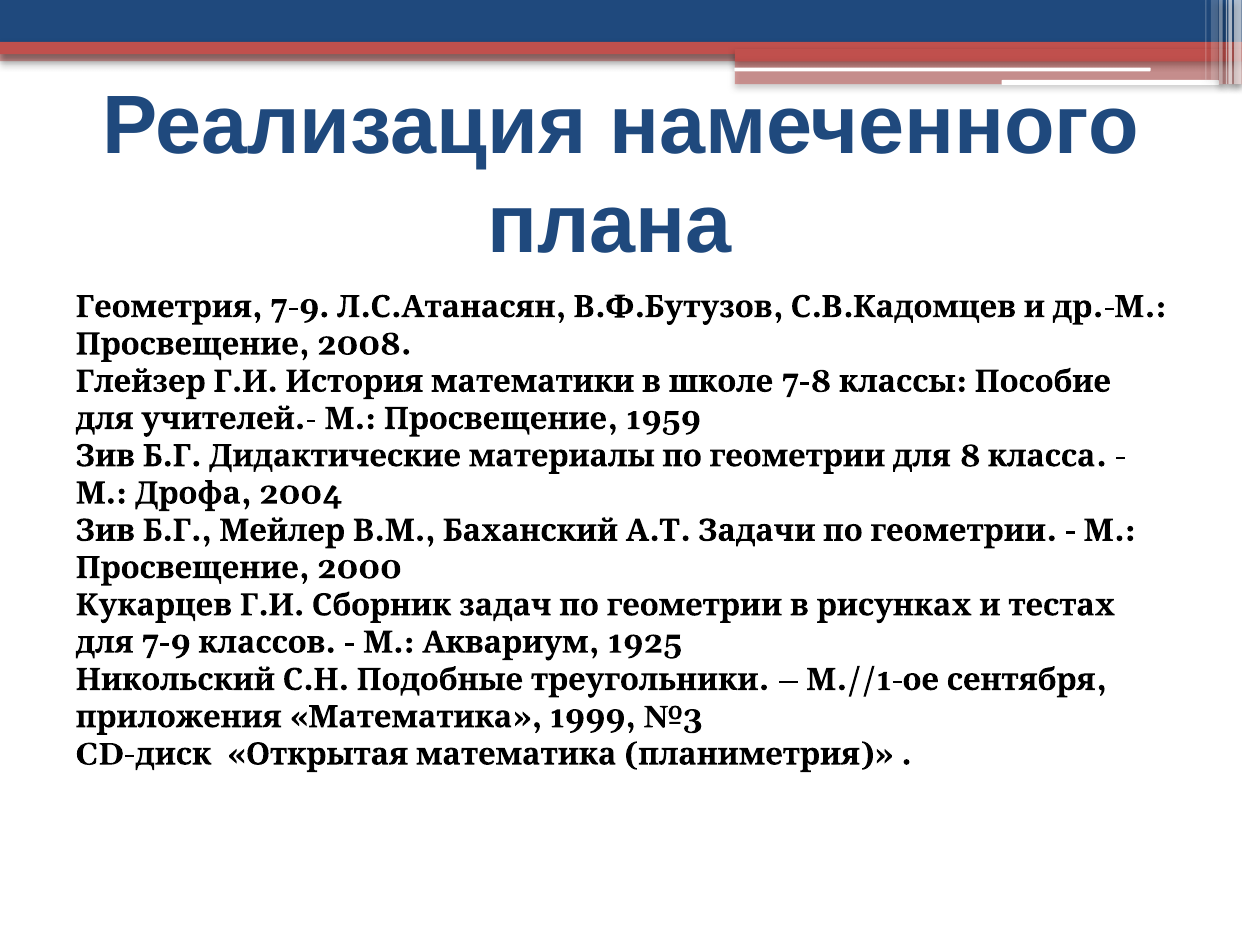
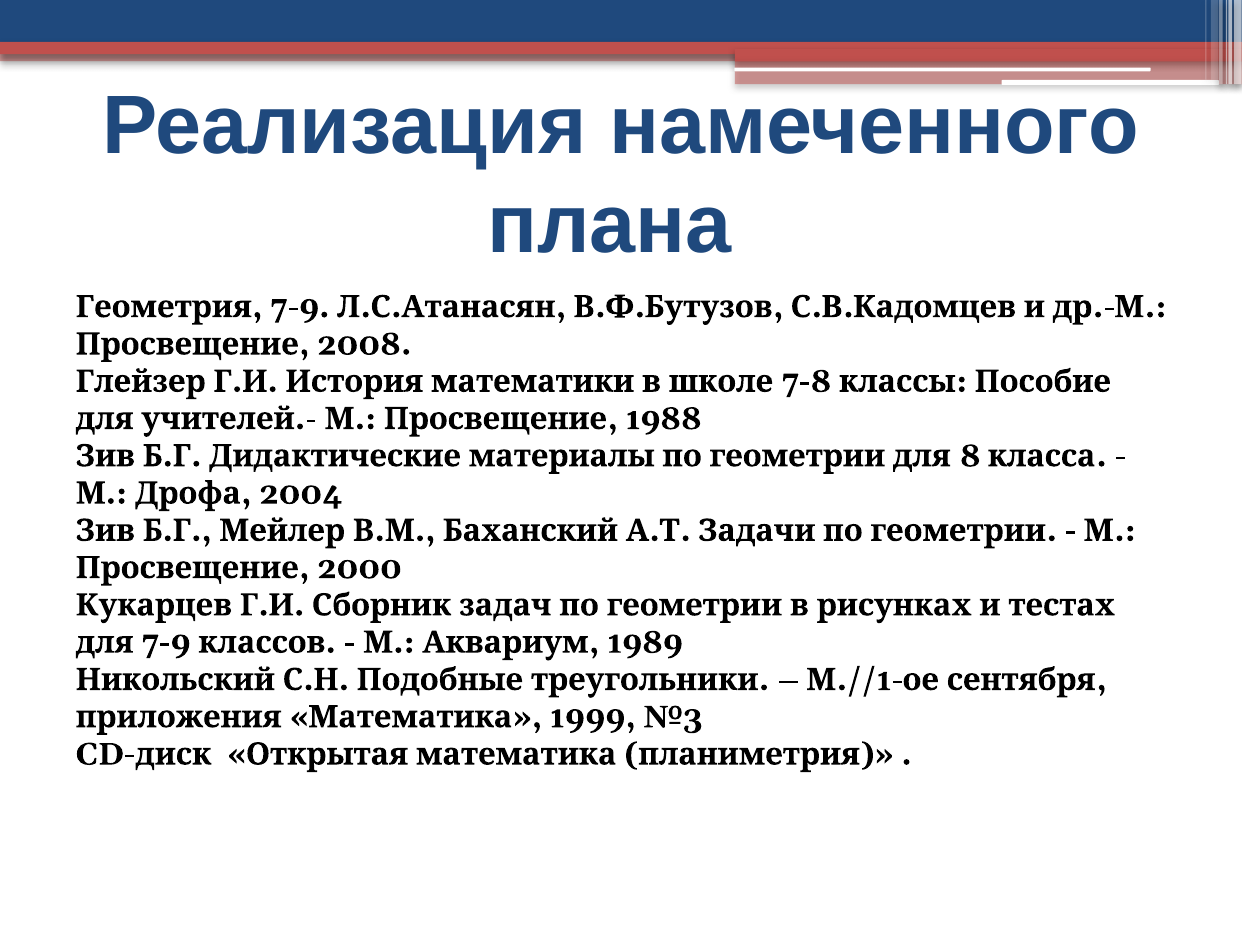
1959: 1959 -> 1988 (664, 419)
1925: 1925 -> 1989 (645, 642)
